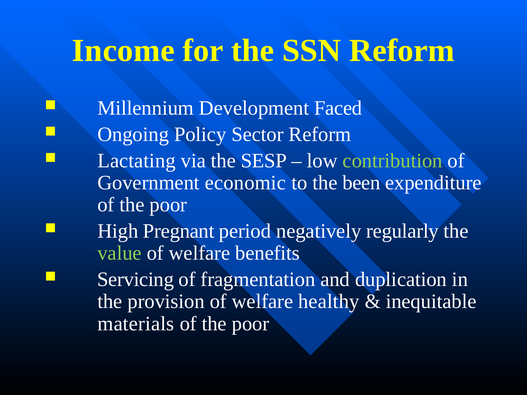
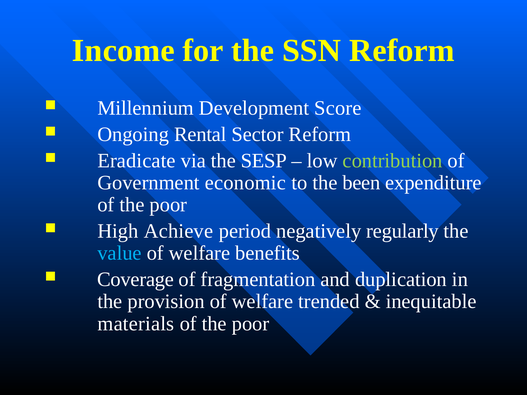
Faced: Faced -> Score (338, 108)
Policy: Policy -> Rental (200, 134)
Lactating: Lactating -> Eradicate (137, 161)
Pregnant: Pregnant -> Achieve (178, 231)
value colour: light green -> light blue (120, 253)
Servicing: Servicing -> Coverage (136, 280)
healthy: healthy -> trended (329, 302)
